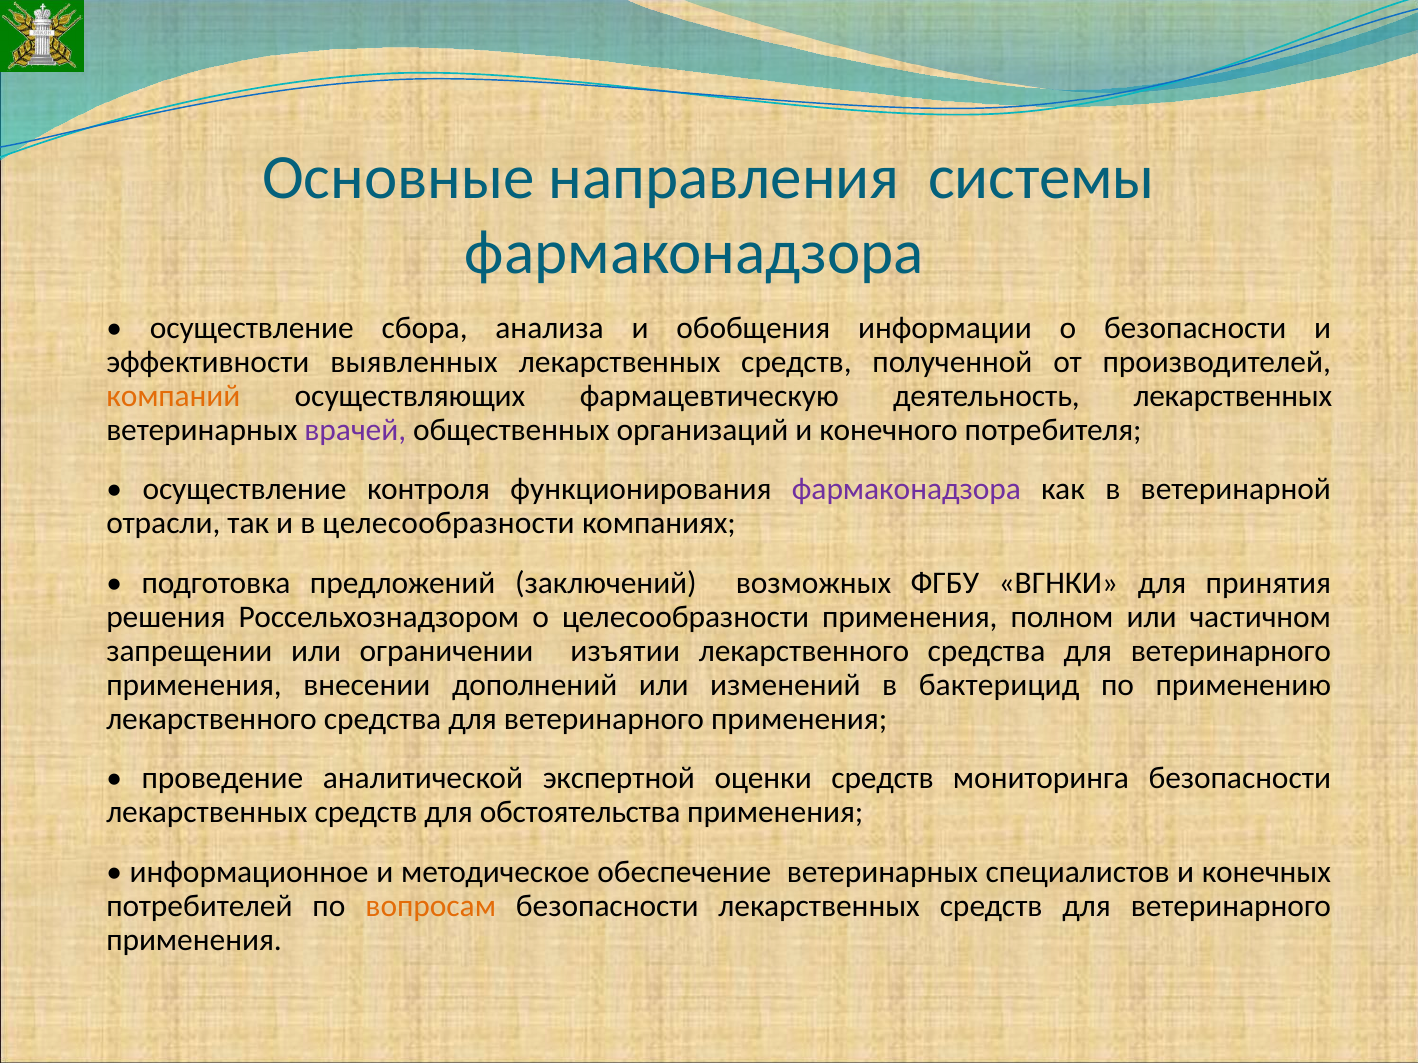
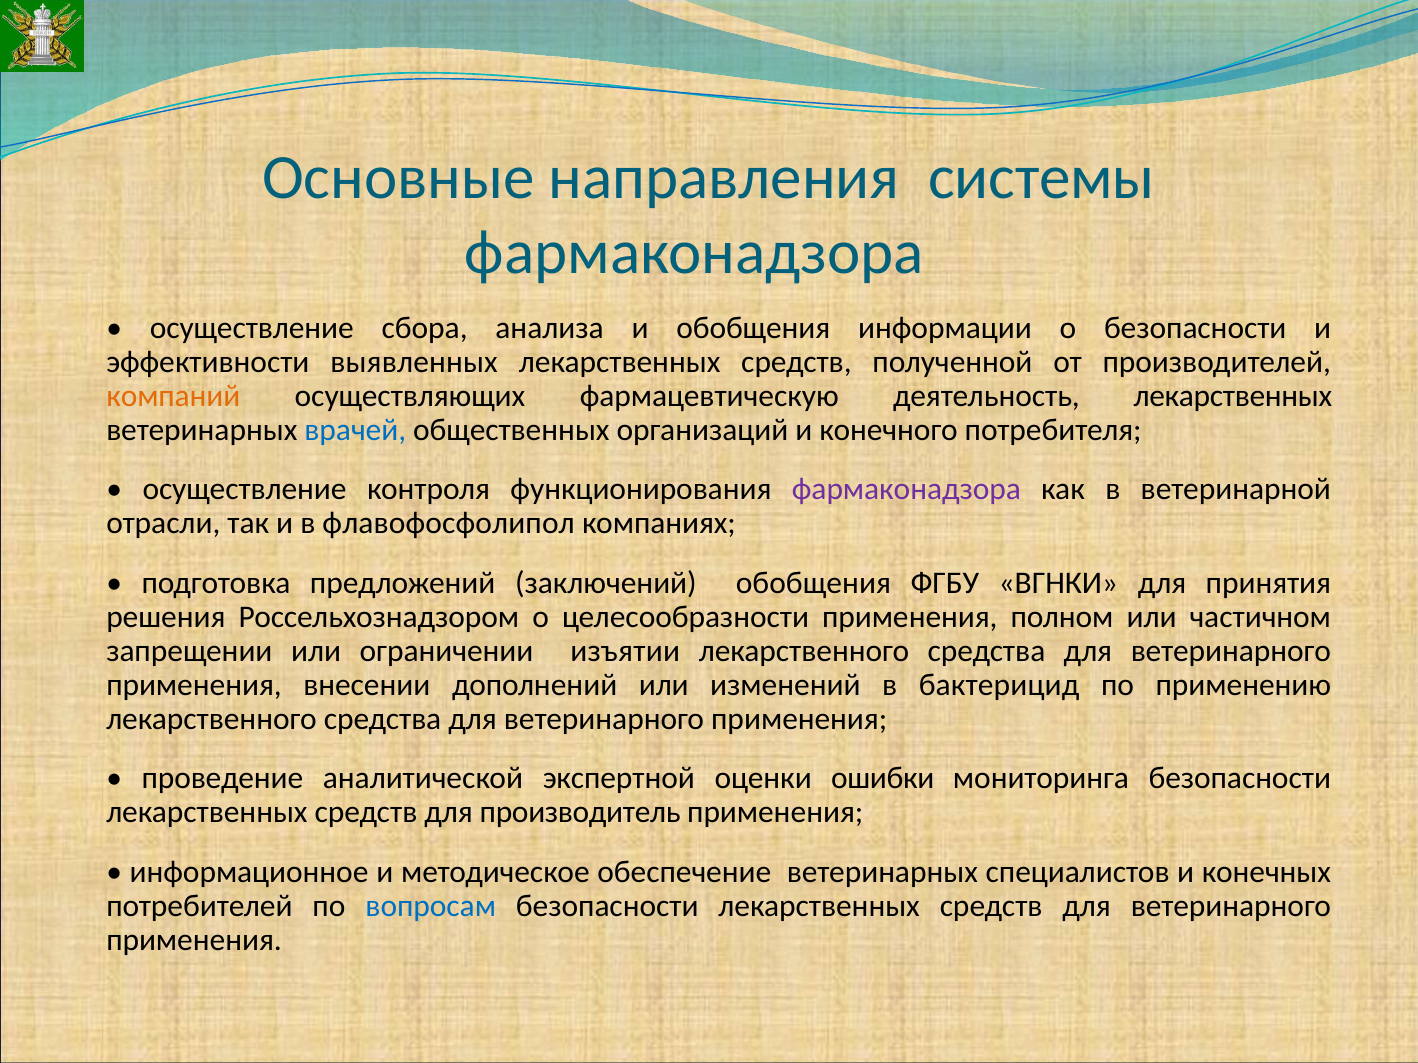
врачей colour: purple -> blue (355, 430)
в целесообразности: целесообразности -> флавофосфолипол (449, 524)
заключений возможных: возможных -> обобщения (813, 583)
оценки средств: средств -> ошибки (883, 779)
обстоятельства: обстоятельства -> производитель (580, 813)
вопросам colour: orange -> blue (431, 906)
